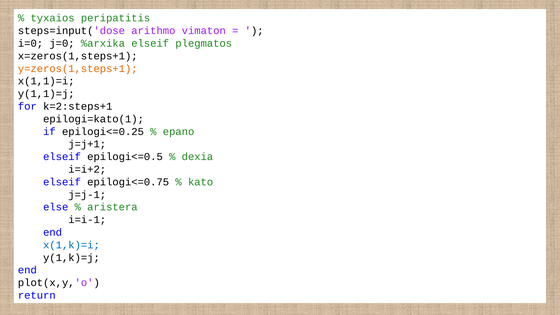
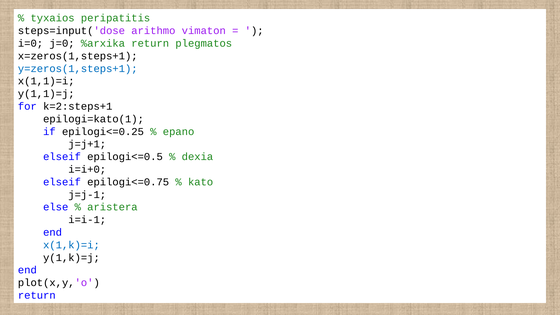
%arxika elseif: elseif -> return (150, 43)
y=zeros(1,steps+1 colour: orange -> blue (78, 69)
i=i+2: i=i+2 -> i=i+0 (87, 169)
